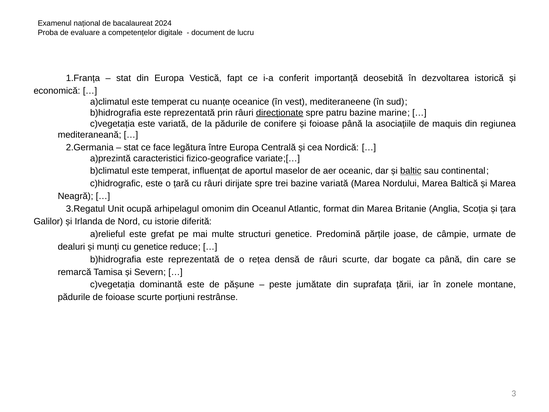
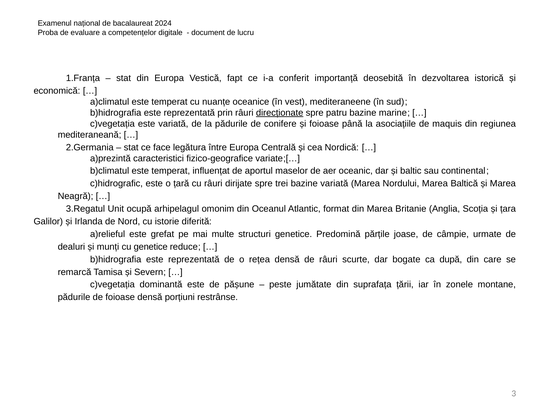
baltic underline: present -> none (411, 171)
ca până: până -> după (451, 259)
foioase scurte: scurte -> densă (150, 297)
